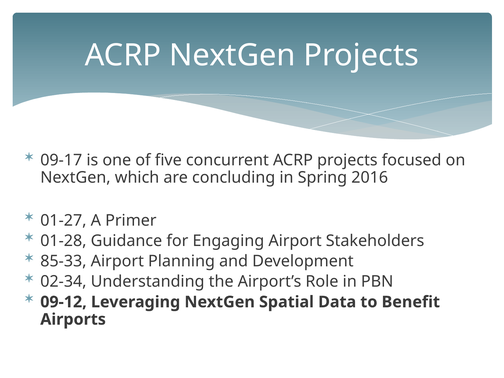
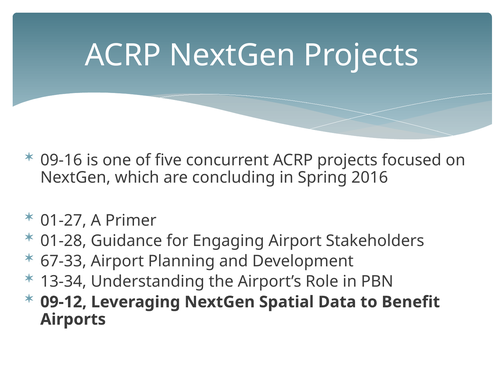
09-17: 09-17 -> 09-16 (61, 160)
85-33: 85-33 -> 67-33 (63, 261)
02-34: 02-34 -> 13-34 (63, 282)
